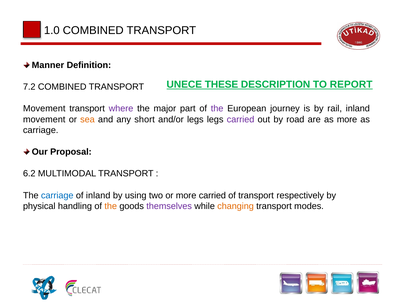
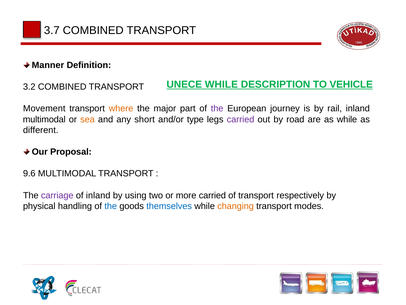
1.0: 1.0 -> 3.7 (52, 30)
UNECE THESE: THESE -> WHILE (221, 84)
REPORT: REPORT -> VEHICLE (351, 84)
7.2: 7.2 -> 3.2 (29, 87)
where colour: purple -> orange (121, 108)
movement: movement -> multimodal (44, 119)
and/or legs: legs -> type (195, 119)
as more: more -> while (347, 119)
carriage: carriage -> different (41, 130)
6.2: 6.2 -> 9.6 (29, 173)
carriage colour: blue -> purple (57, 195)
the colour: orange -> blue (111, 206)
themselves colour: purple -> blue (169, 206)
